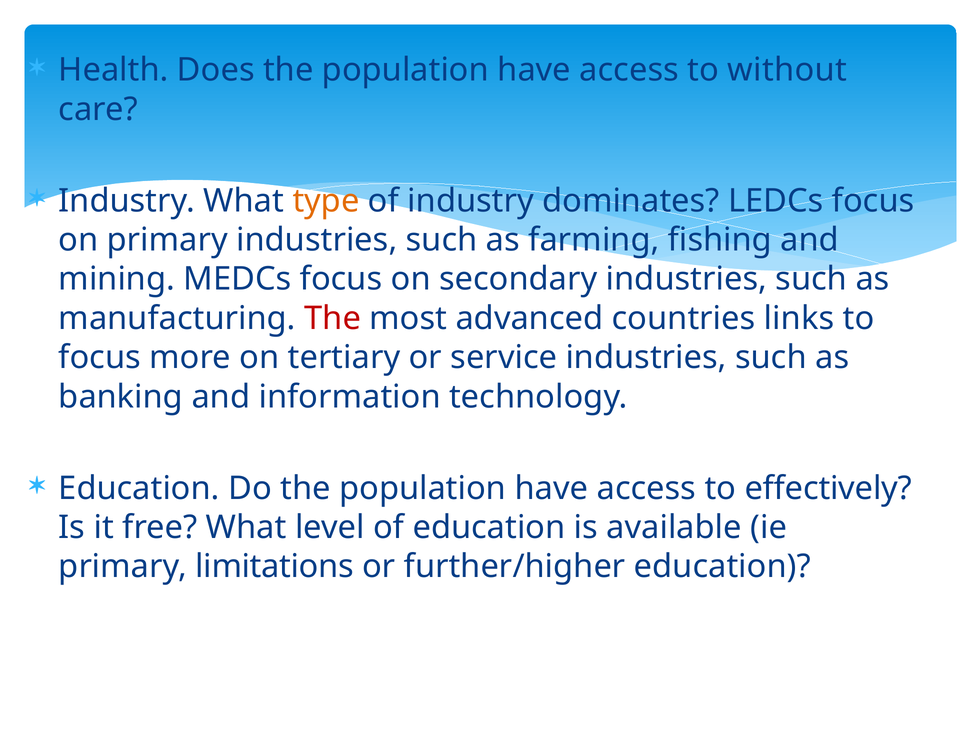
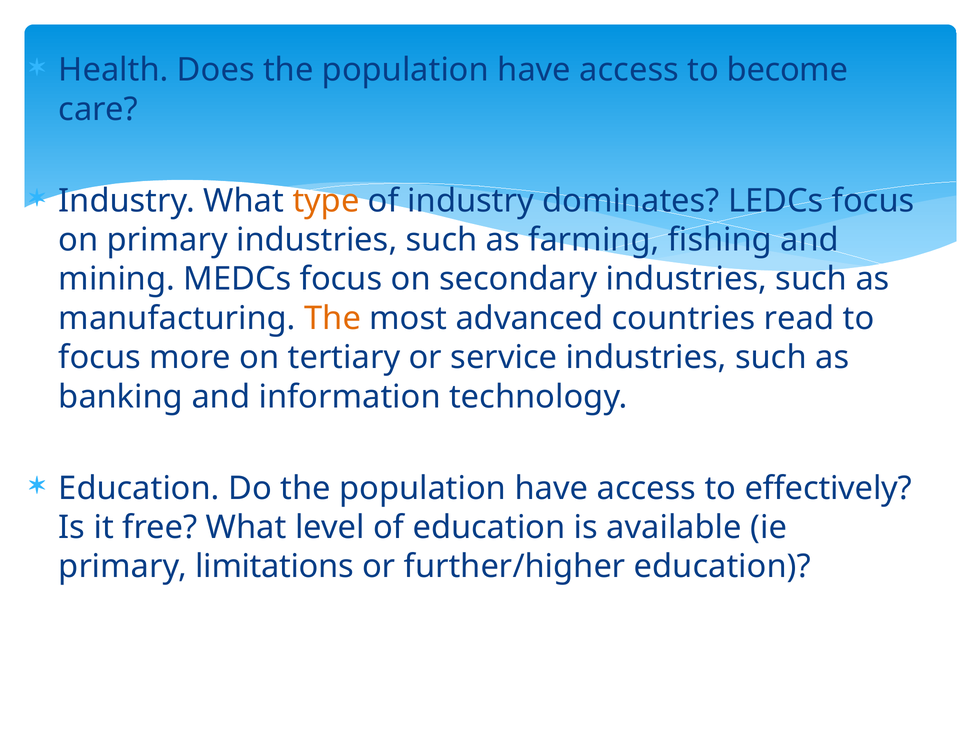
without: without -> become (787, 70)
The colour: red -> orange (333, 318)
links: links -> read (799, 318)
